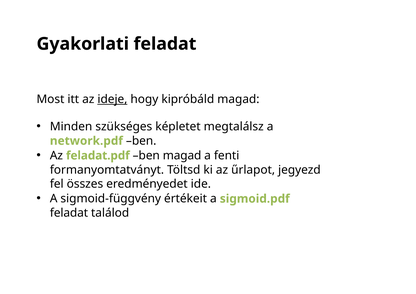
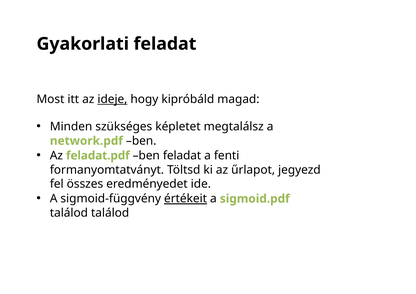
ben magad: magad -> feladat (182, 156)
értékeit underline: none -> present (186, 199)
feladat: feladat -> találod (69, 213)
